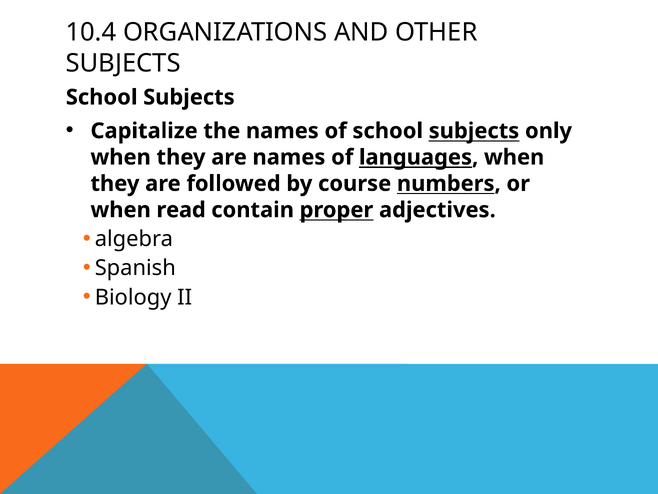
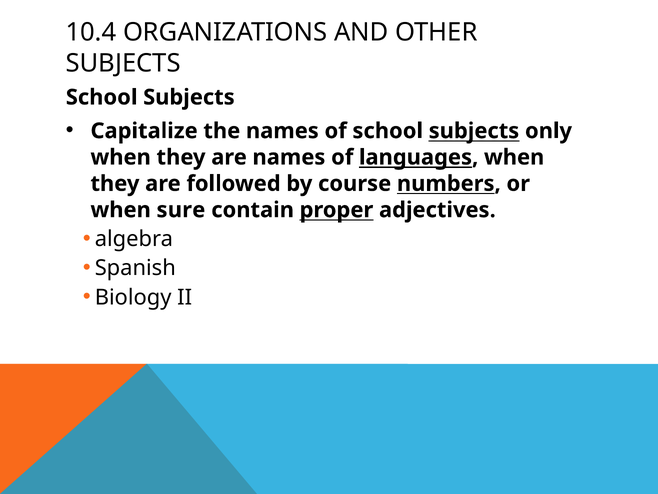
read: read -> sure (181, 210)
